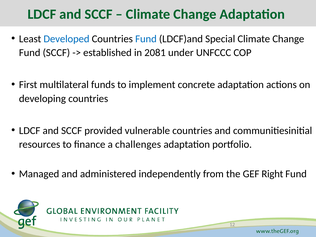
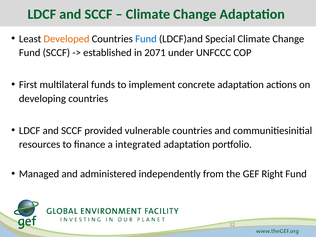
Developed colour: blue -> orange (66, 39)
2081: 2081 -> 2071 (155, 53)
challenges: challenges -> integrated (138, 144)
